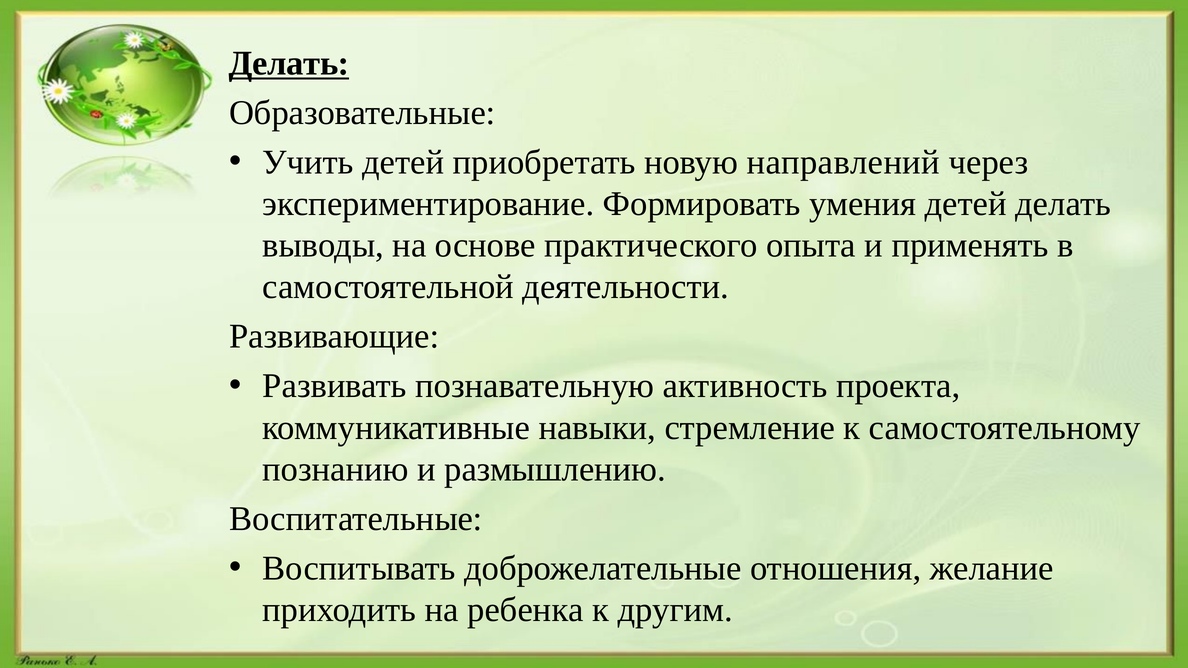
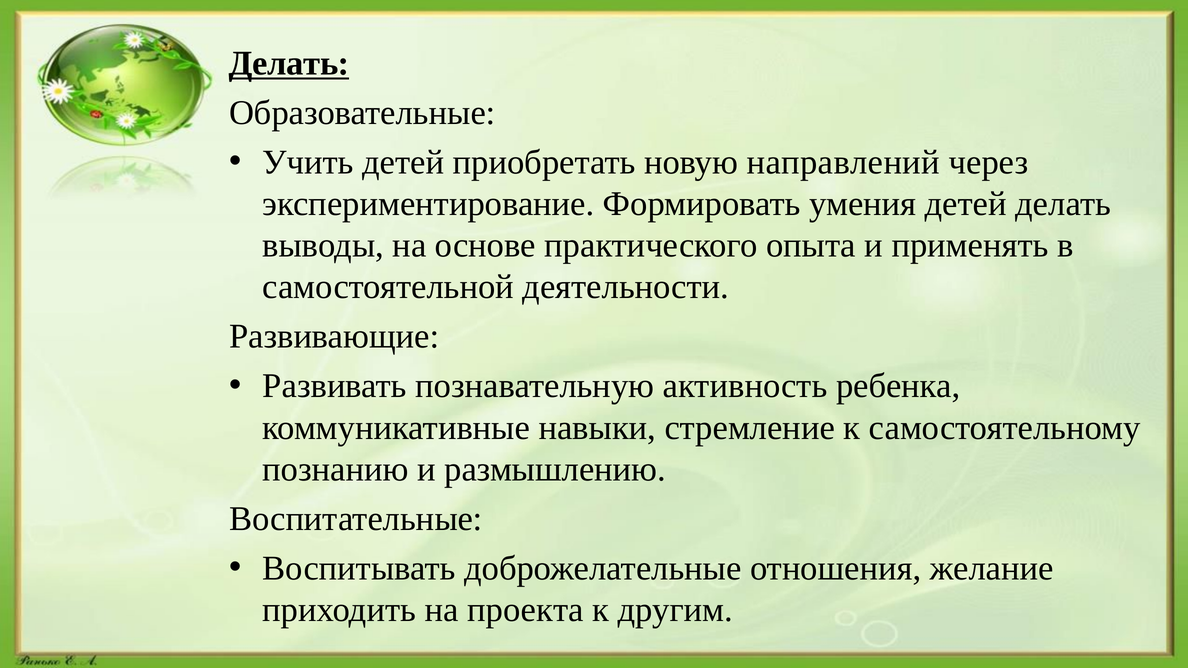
проекта: проекта -> ребенка (898, 386)
ребенка: ребенка -> проекта (525, 610)
